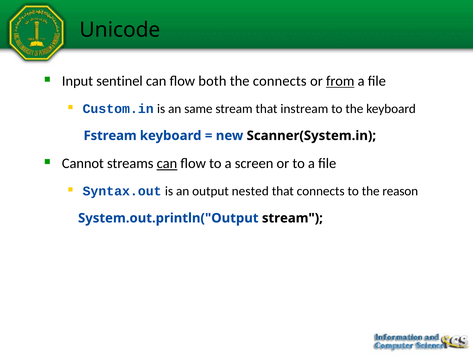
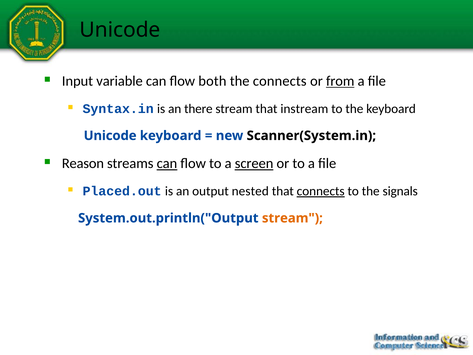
sentinel: sentinel -> variable (120, 81)
Custom.in: Custom.in -> Syntax.in (118, 109)
same: same -> there (198, 109)
Fstream: Fstream -> Unicode (110, 136)
Cannot: Cannot -> Reason (83, 163)
screen underline: none -> present (254, 163)
Syntax.out: Syntax.out -> Placed.out (122, 191)
connects underline: none -> present (321, 191)
reason: reason -> signals (400, 191)
stream colour: black -> orange (292, 218)
